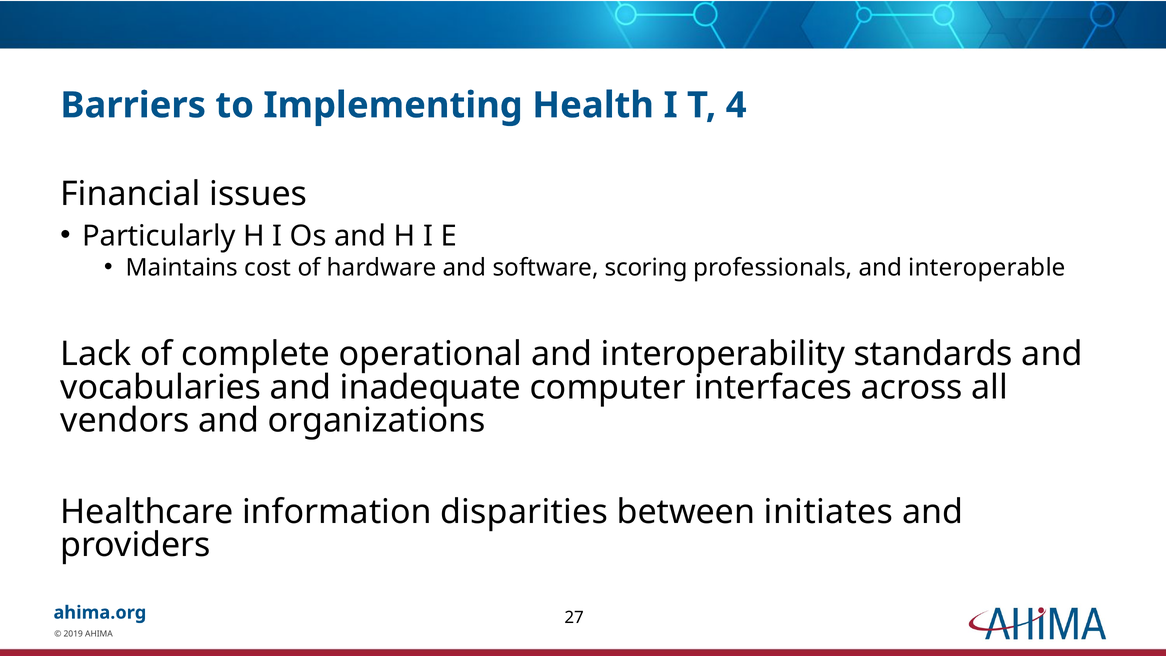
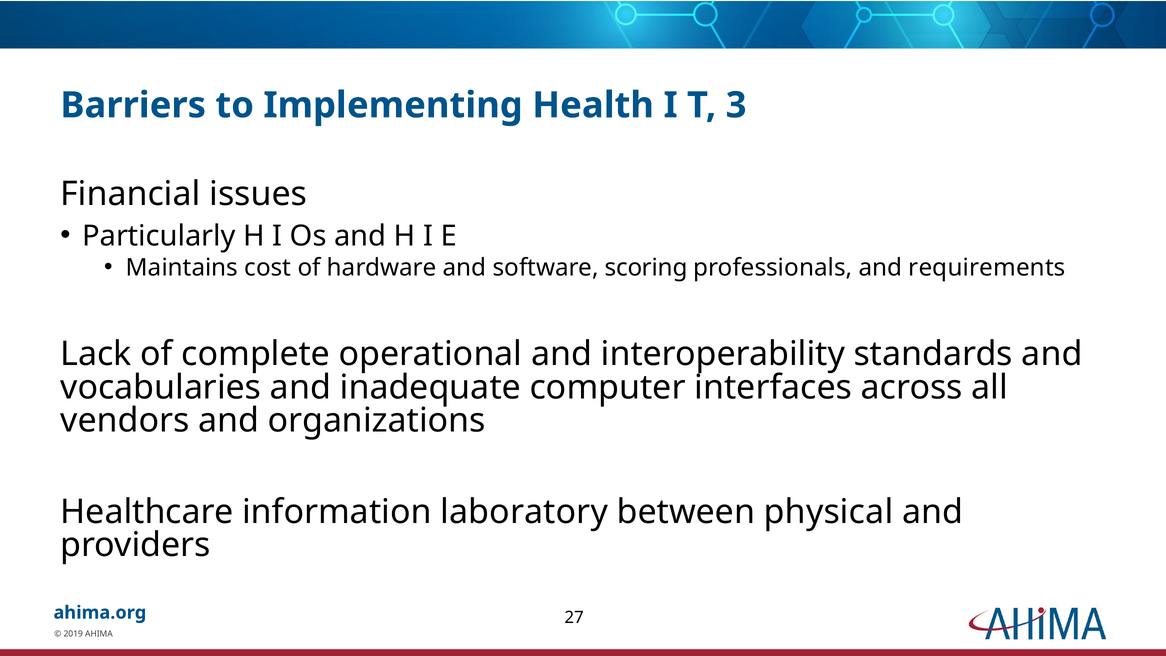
4: 4 -> 3 (736, 105)
interoperable: interoperable -> requirements (987, 268)
disparities: disparities -> laboratory (524, 512)
initiates: initiates -> physical (829, 512)
